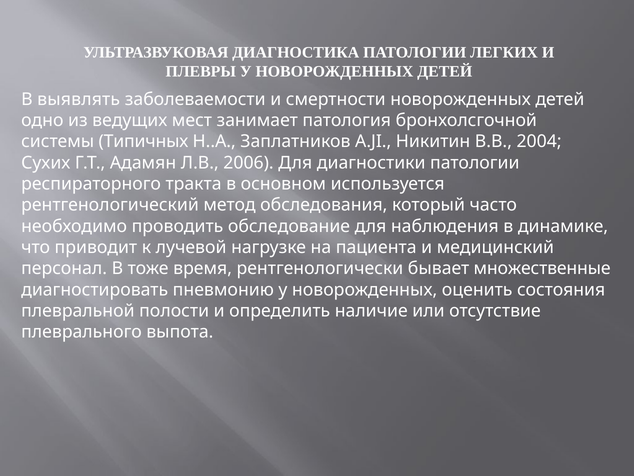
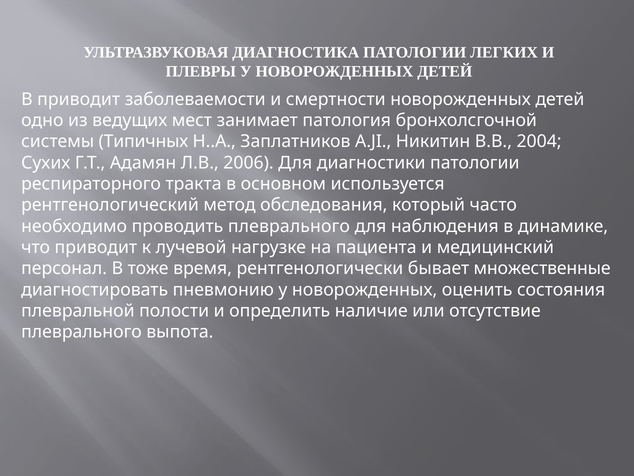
В выявлять: выявлять -> приводит (79, 99)
проводить обследование: обследование -> плеврального (289, 226)
